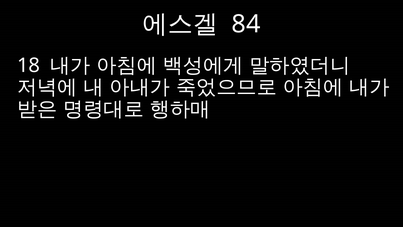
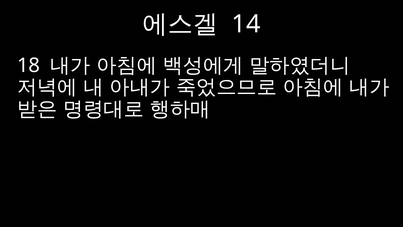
84: 84 -> 14 (246, 24)
